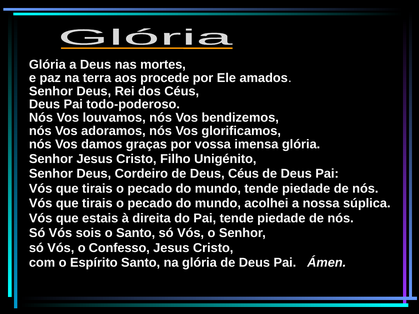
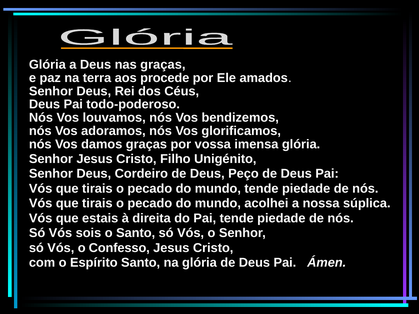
nas mortes: mortes -> graças (163, 65)
Deus Céus: Céus -> Peço (243, 174)
